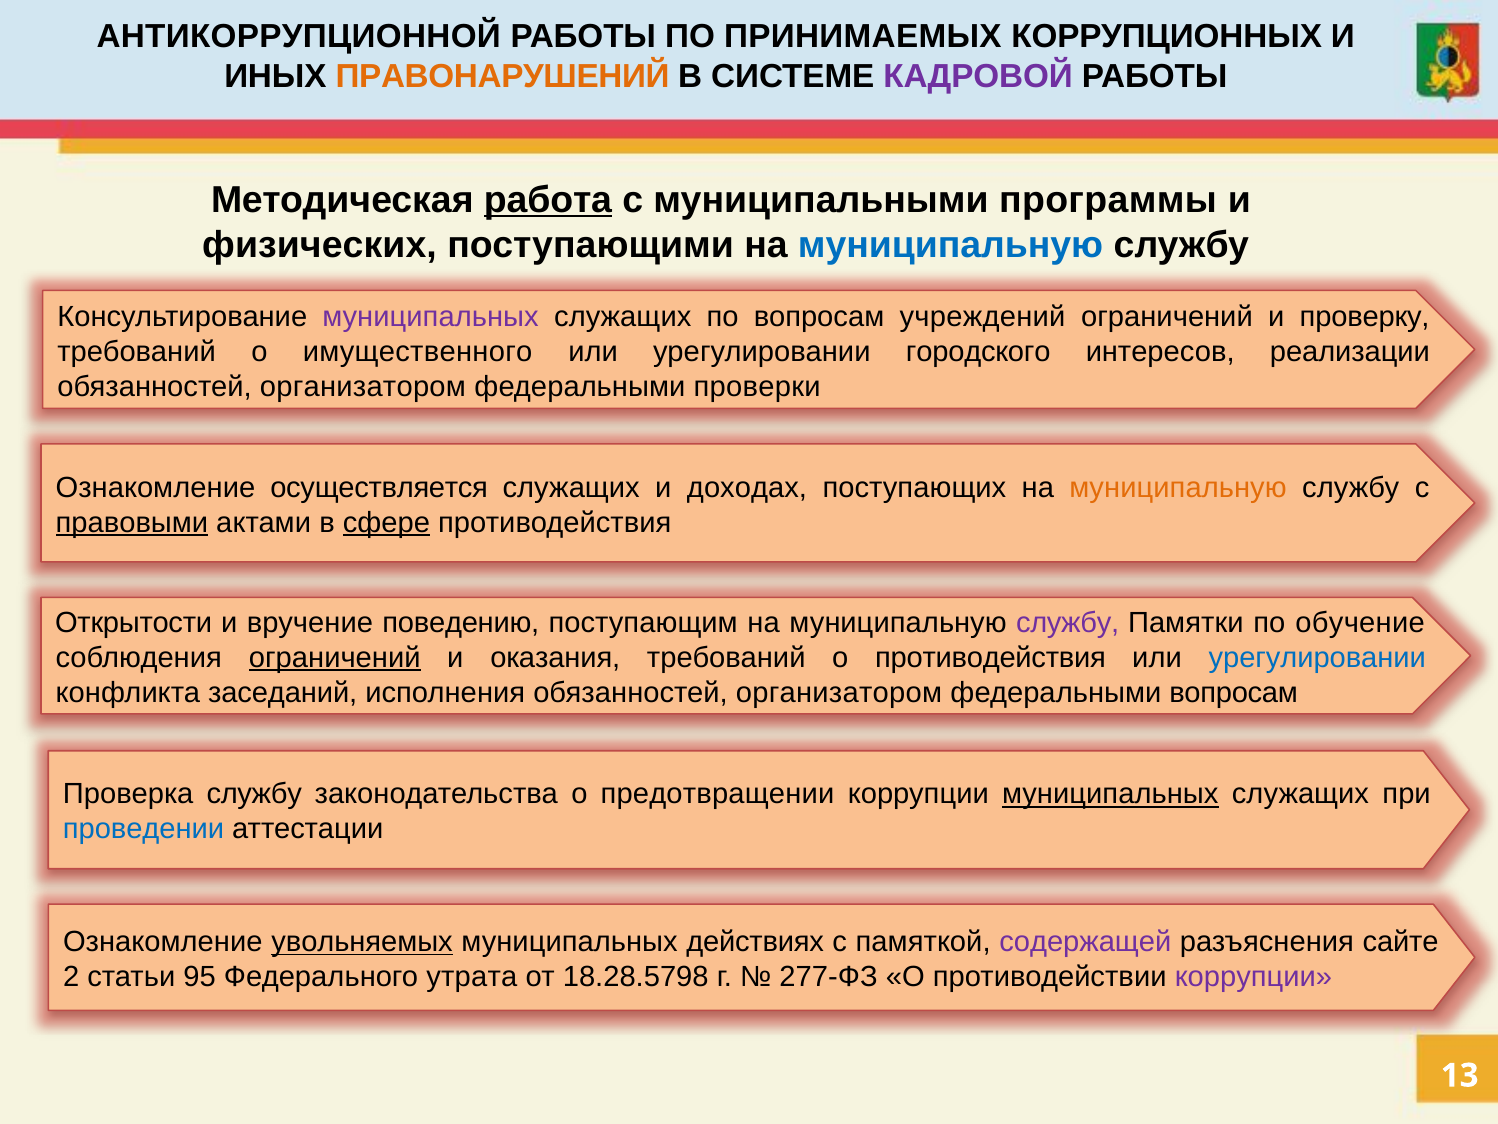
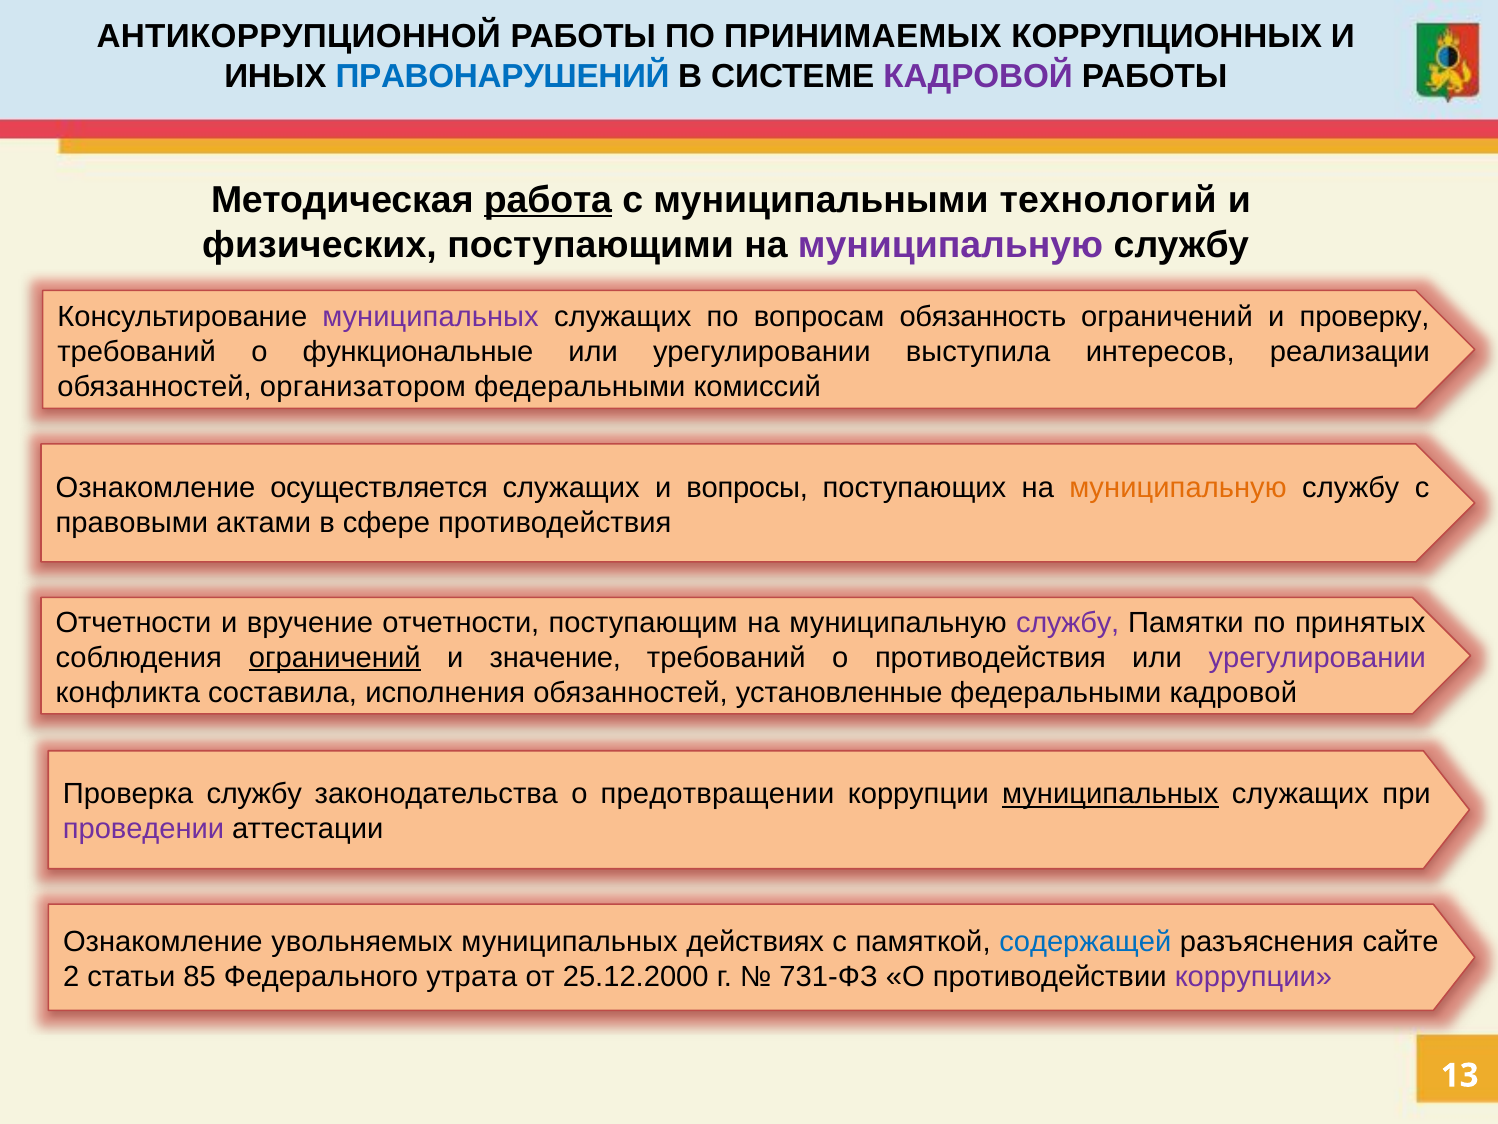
ПРАВОНАРУШЕНИЙ colour: orange -> blue (503, 77)
программы: программы -> технологий (1108, 200)
муниципальную colour: blue -> purple (951, 245)
учреждений: учреждений -> обязанность (983, 316)
имущественного: имущественного -> функциональные (418, 351)
городского: городского -> выступила (978, 351)
проверки: проверки -> комиссий (757, 386)
доходах: доходах -> вопросы (747, 487)
правовыми underline: present -> none (132, 522)
сфере underline: present -> none (386, 522)
Открытости: Открытости -> Отчетности (134, 622)
вручение поведению: поведению -> отчетности (461, 622)
обучение: обучение -> принятых (1360, 622)
оказания: оказания -> значение (555, 657)
урегулировании colour: blue -> purple (1317, 657)
заседаний: заседаний -> составила (283, 692)
исполнения обязанностей организатором: организатором -> установленные (839, 692)
федеральными вопросам: вопросам -> кадровой (1233, 692)
проведении colour: blue -> purple (144, 829)
увольняемых underline: present -> none (362, 941)
содержащей colour: purple -> blue (1085, 941)
95: 95 -> 85 (200, 976)
18.28.5798: 18.28.5798 -> 25.12.2000 (636, 976)
277-ФЗ: 277-ФЗ -> 731-ФЗ (829, 976)
